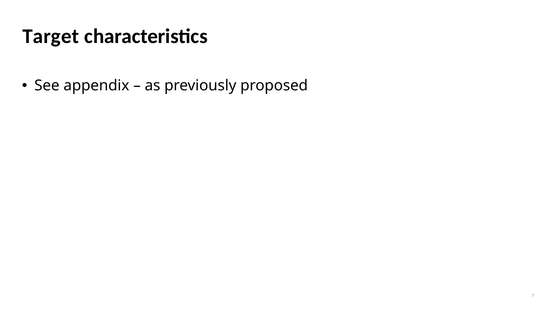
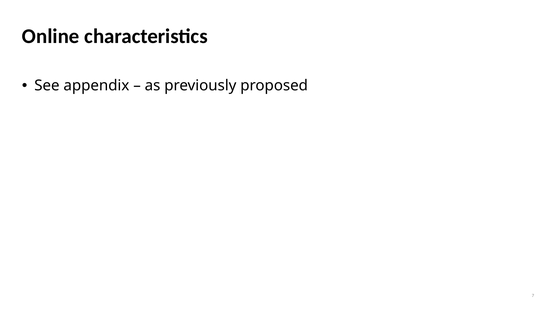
Target: Target -> Online (51, 36)
